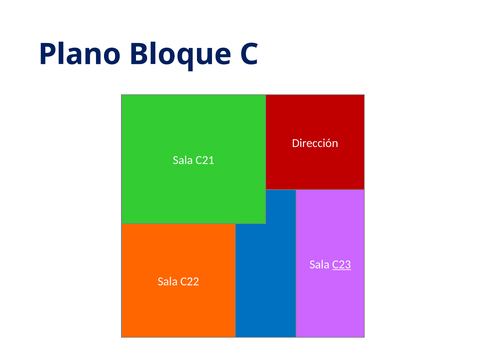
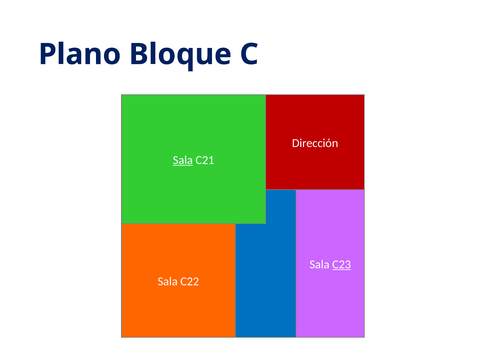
Sala underline: none -> present (183, 160)
